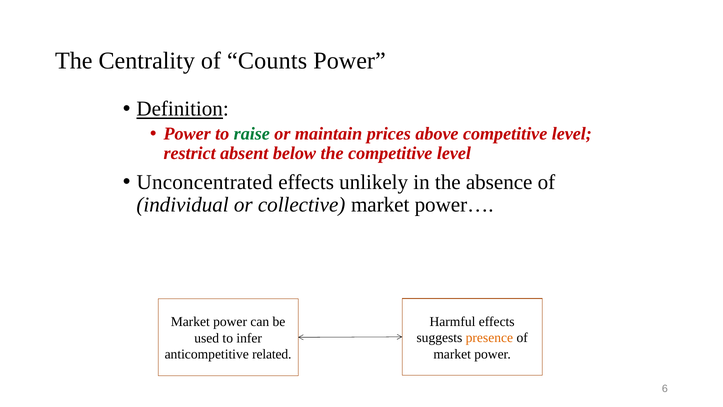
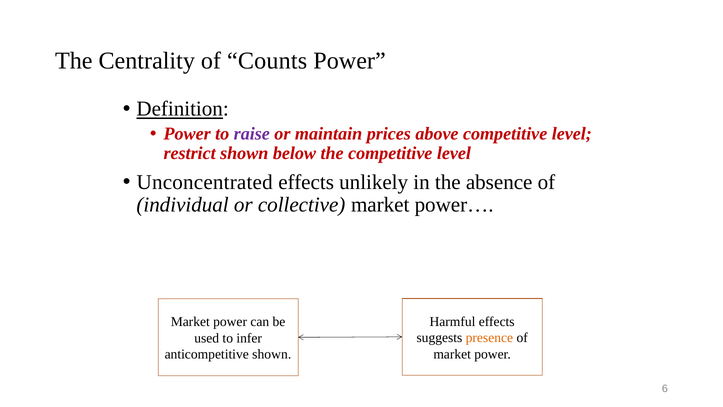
raise colour: green -> purple (252, 134)
restrict absent: absent -> shown (244, 153)
anticompetitive related: related -> shown (272, 354)
